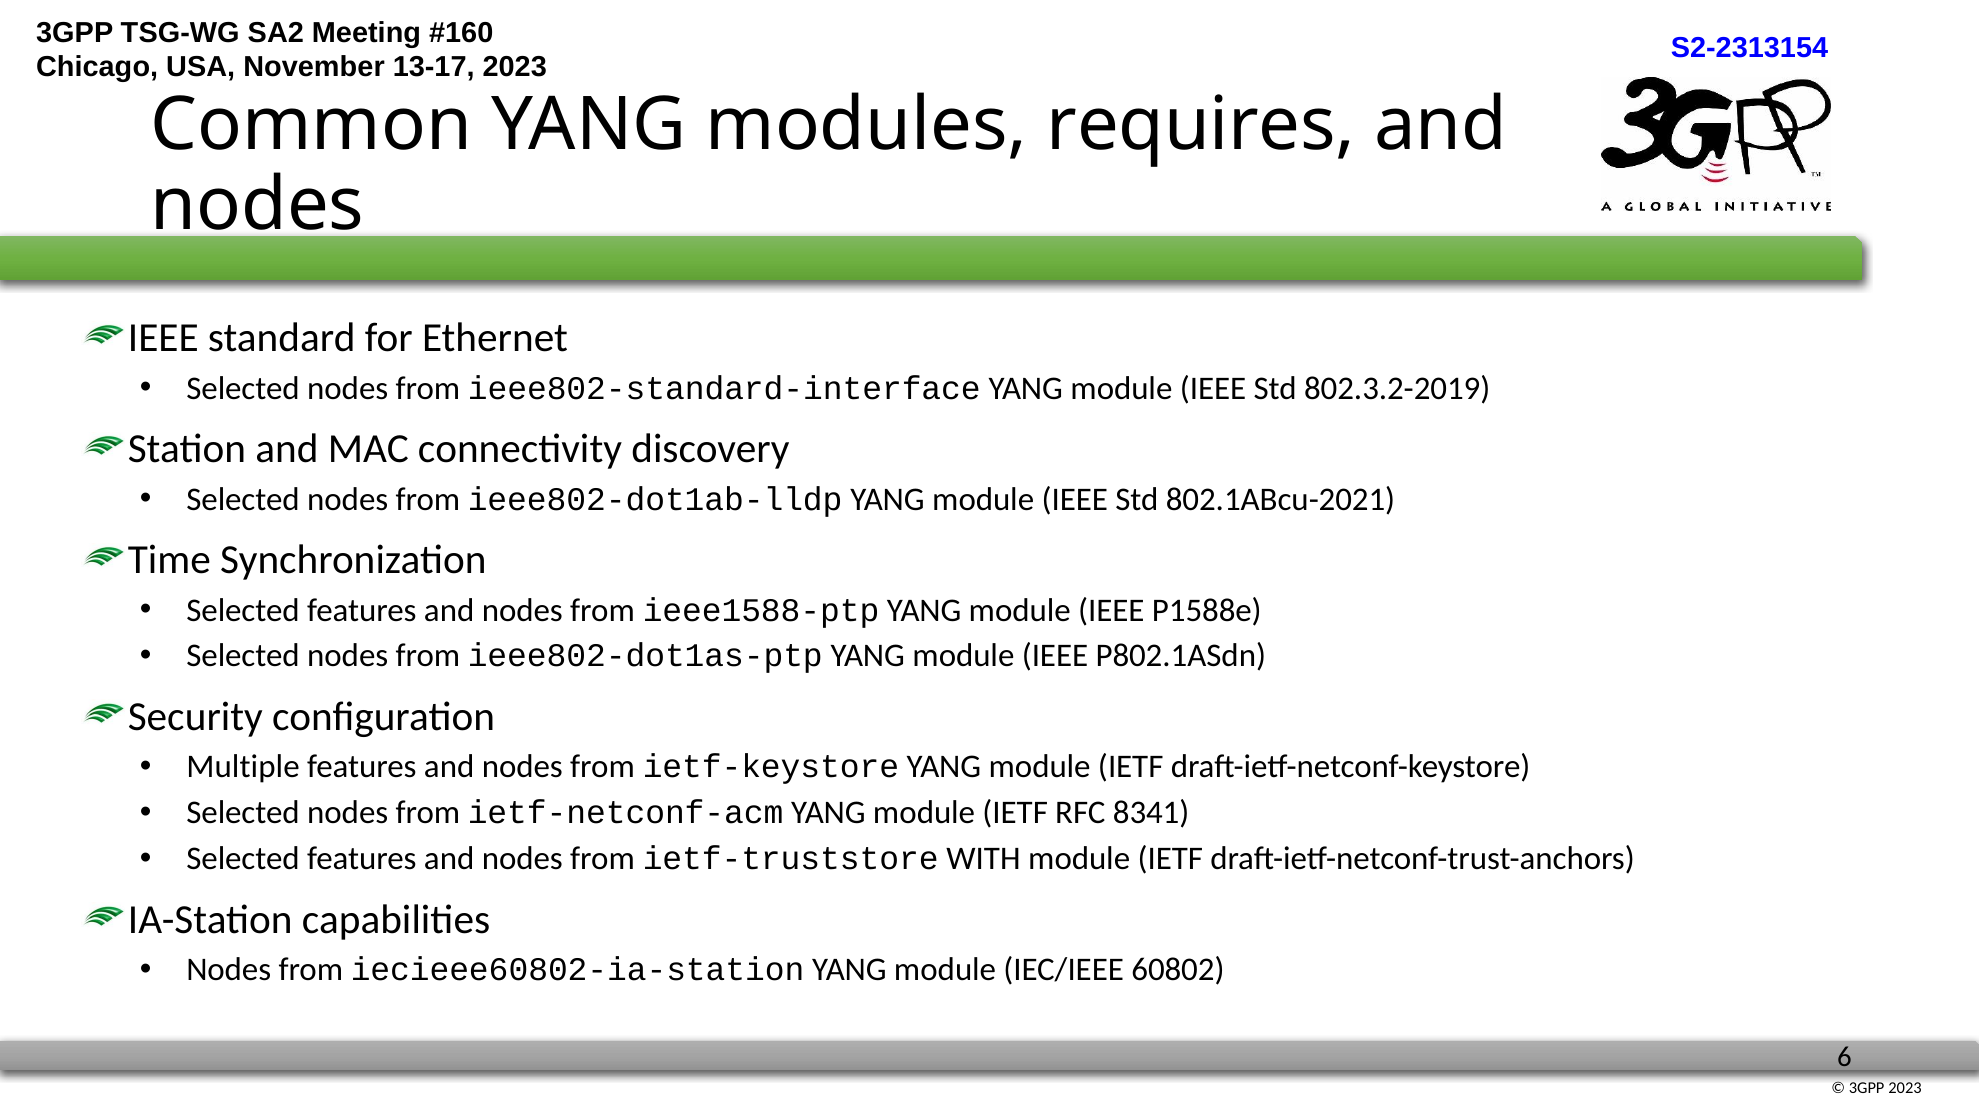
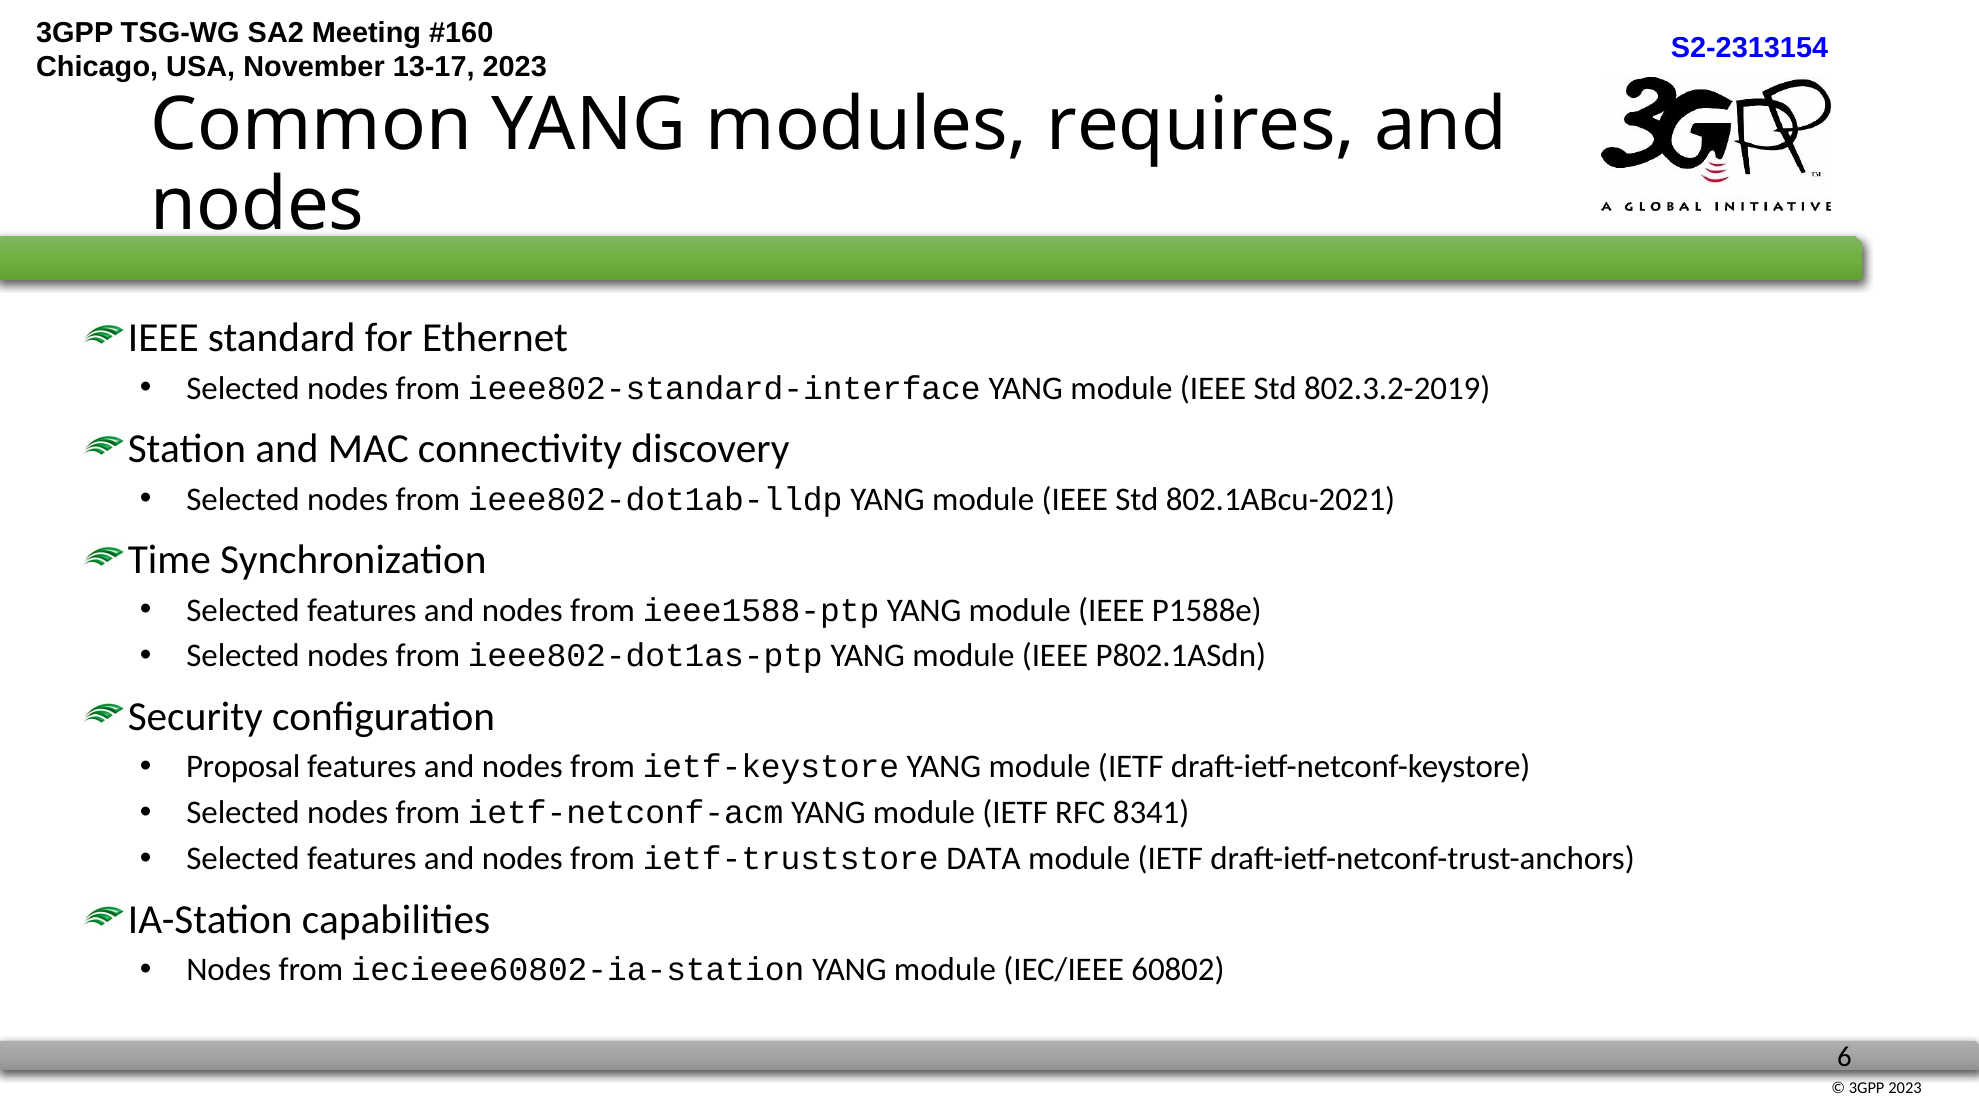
Multiple: Multiple -> Proposal (243, 767)
WITH: WITH -> DATA (983, 859)
